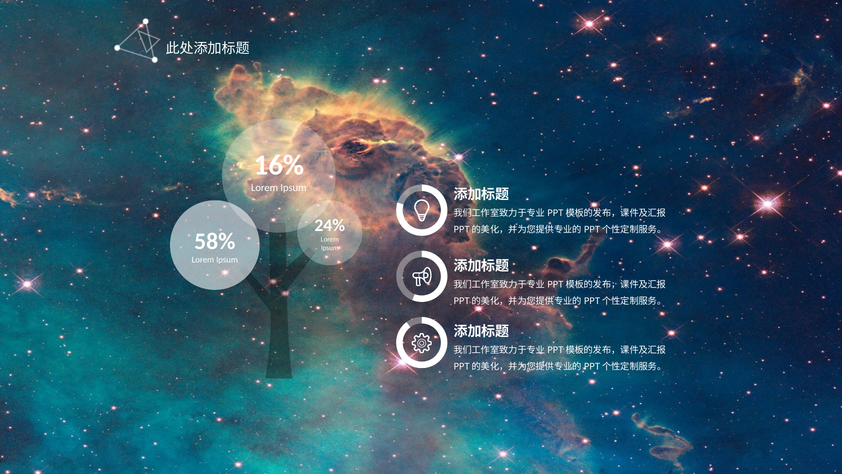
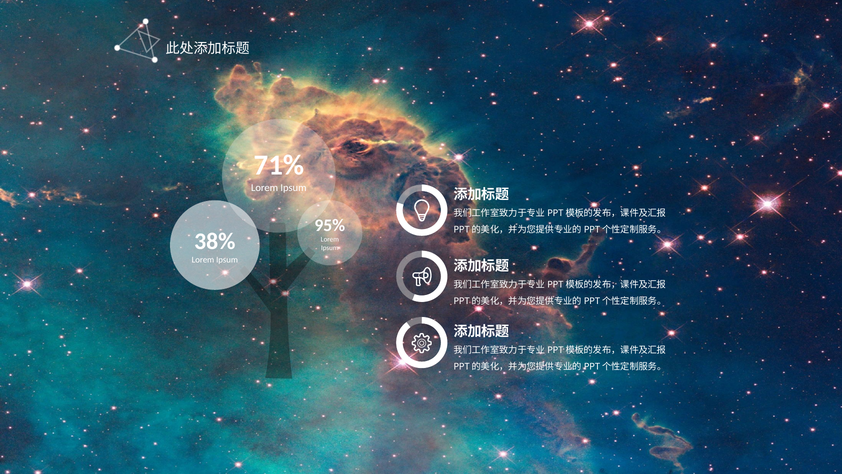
16%: 16% -> 71% (279, 165)
24%: 24% -> 95% (330, 225)
58%: 58% -> 38% (215, 241)
